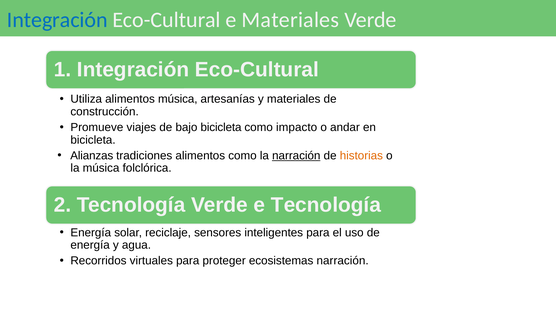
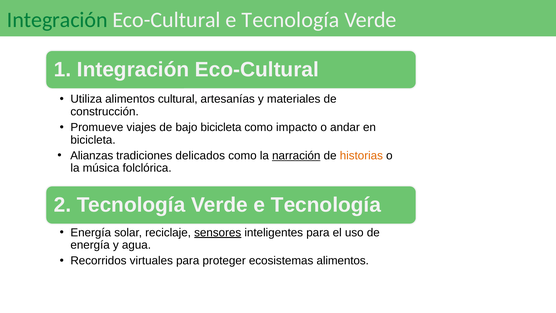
Integración colour: blue -> green (57, 20)
Eco-Cultural e Materiales: Materiales -> Tecnología (290, 20)
alimentos música: música -> cultural (178, 99)
tradiciones alimentos: alimentos -> delicados (200, 155)
sensores underline: none -> present (218, 232)
ecosistemas narración: narración -> alimentos (343, 261)
